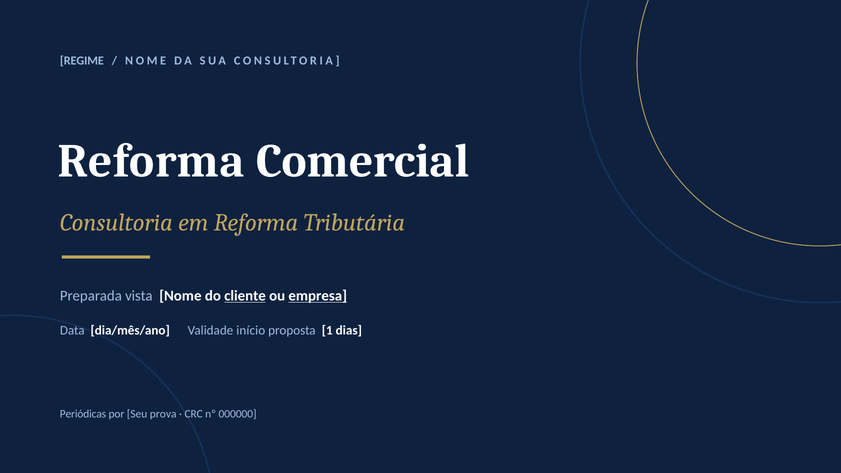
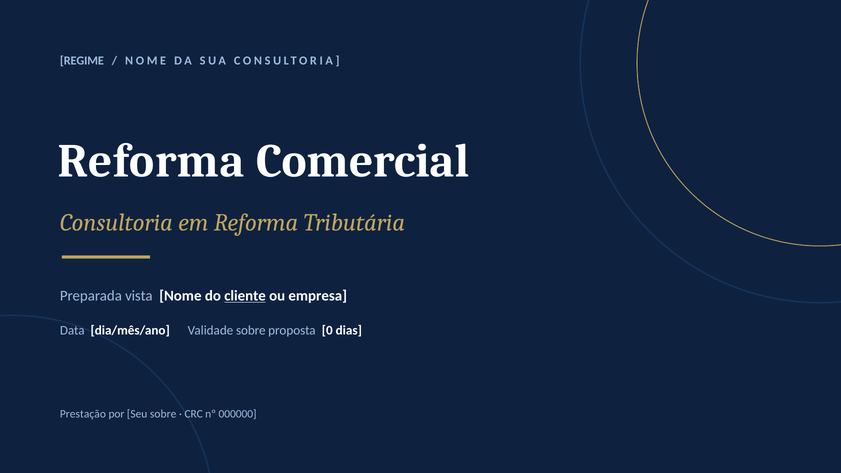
empresa underline: present -> none (318, 296)
Validade início: início -> sobre (251, 330)
1: 1 -> 0 (327, 330)
Periódicas: Periódicas -> Prestação (83, 414)
Seu prova: prova -> sobre (163, 414)
